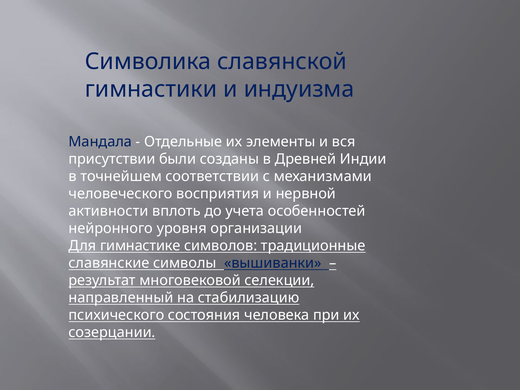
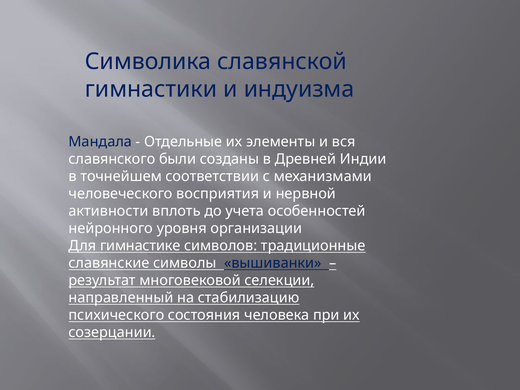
присутствии: присутствии -> славянского (112, 159)
